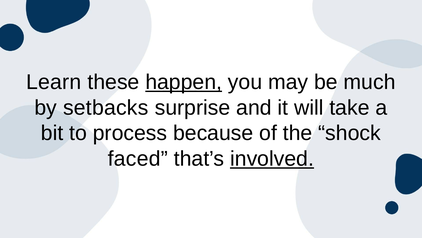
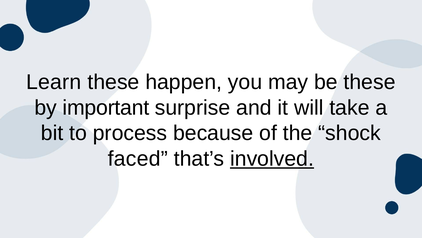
happen underline: present -> none (184, 82)
be much: much -> these (370, 82)
setbacks: setbacks -> important (106, 107)
